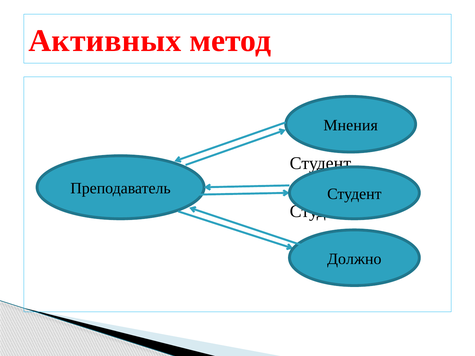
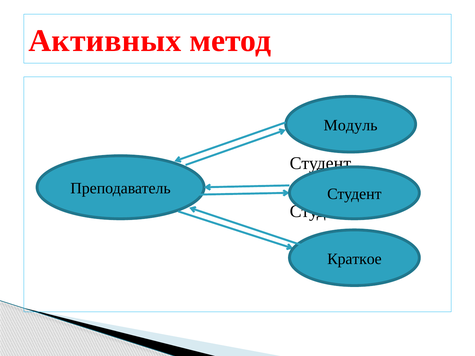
Мнения: Мнения -> Модуль (351, 125)
Должно: Должно -> Краткое (354, 259)
